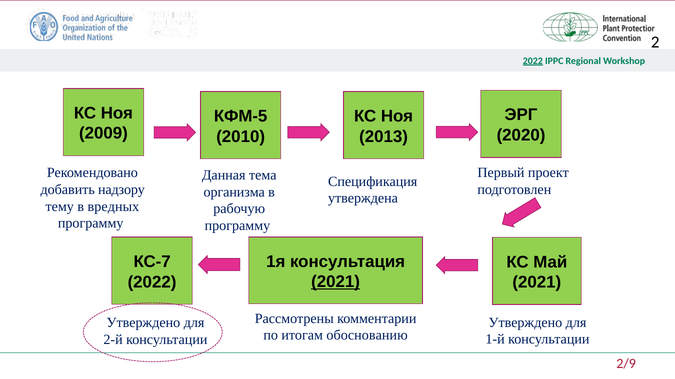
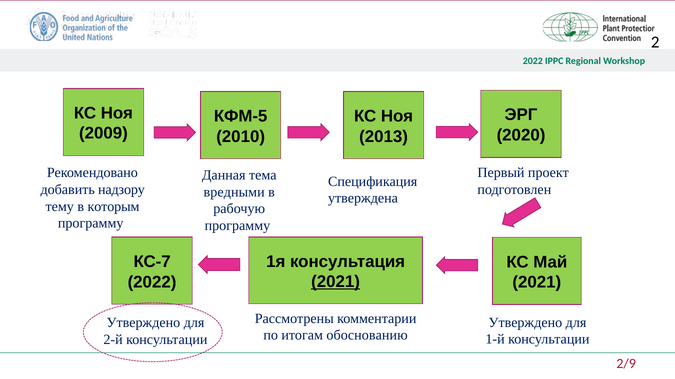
2022 underline: present -> none (533, 61)
организма: организма -> вредными (234, 192)
вредных: вредных -> которым (113, 207)
